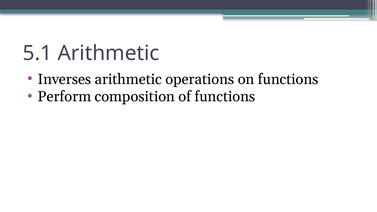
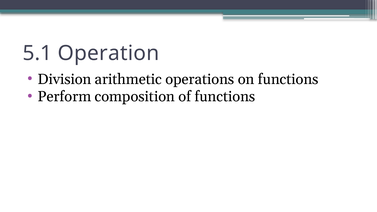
5.1 Arithmetic: Arithmetic -> Operation (108, 53)
Inverses: Inverses -> Division (64, 79)
